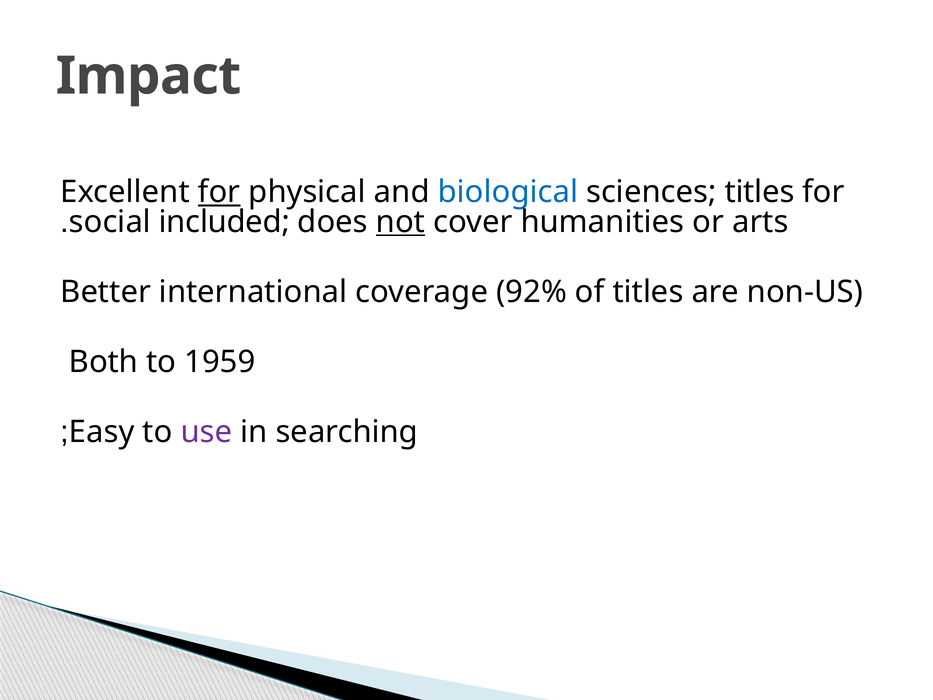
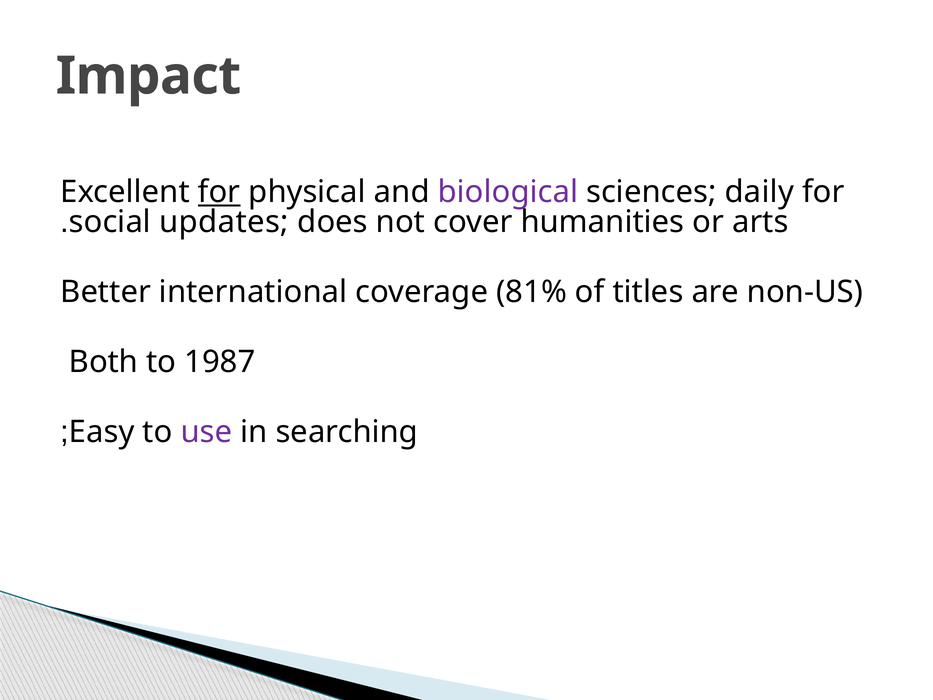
biological colour: blue -> purple (508, 192)
sciences titles: titles -> daily (759, 192)
included: included -> updates (224, 222)
not underline: present -> none (400, 222)
92%: 92% -> 81% (532, 292)
1959: 1959 -> 1987 (220, 362)
